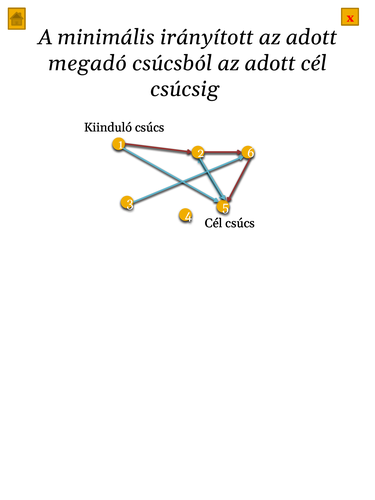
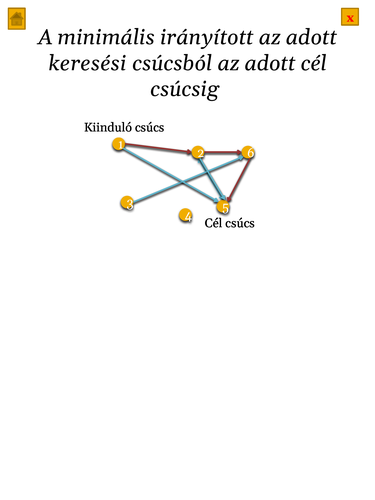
megadó: megadó -> keresési (87, 63)
